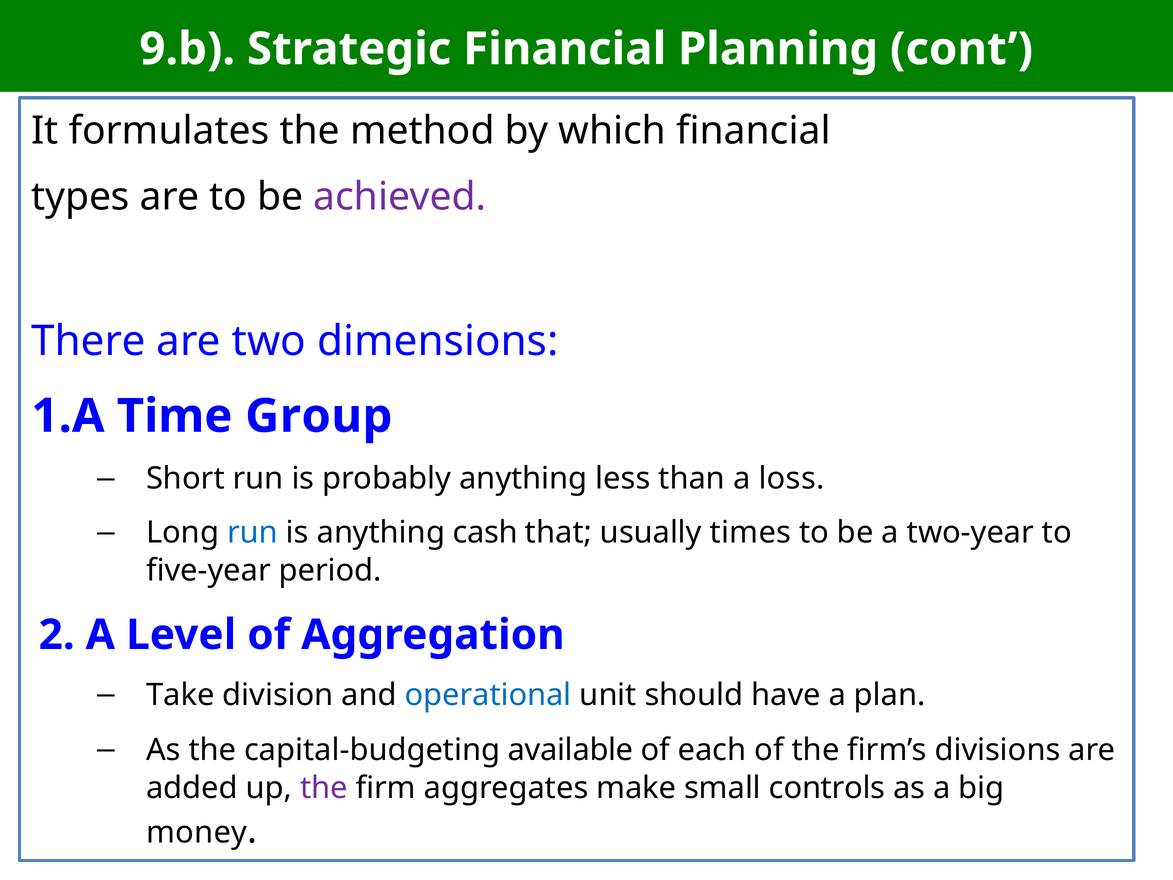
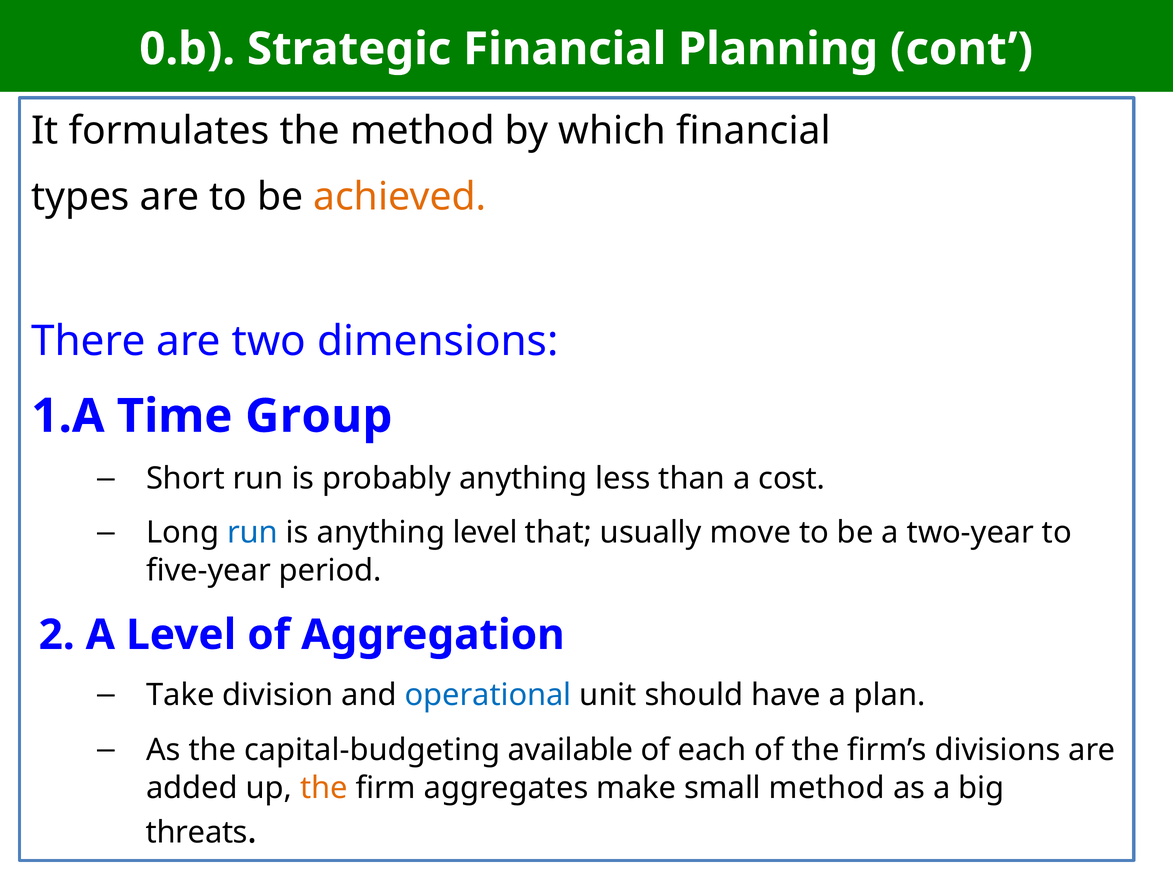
9.b: 9.b -> 0.b (187, 49)
achieved colour: purple -> orange (400, 197)
loss: loss -> cost (792, 479)
anything cash: cash -> level (485, 532)
times: times -> move (750, 532)
the colour: purple -> orange (324, 788)
small controls: controls -> method (827, 788)
money: money -> threats (197, 833)
